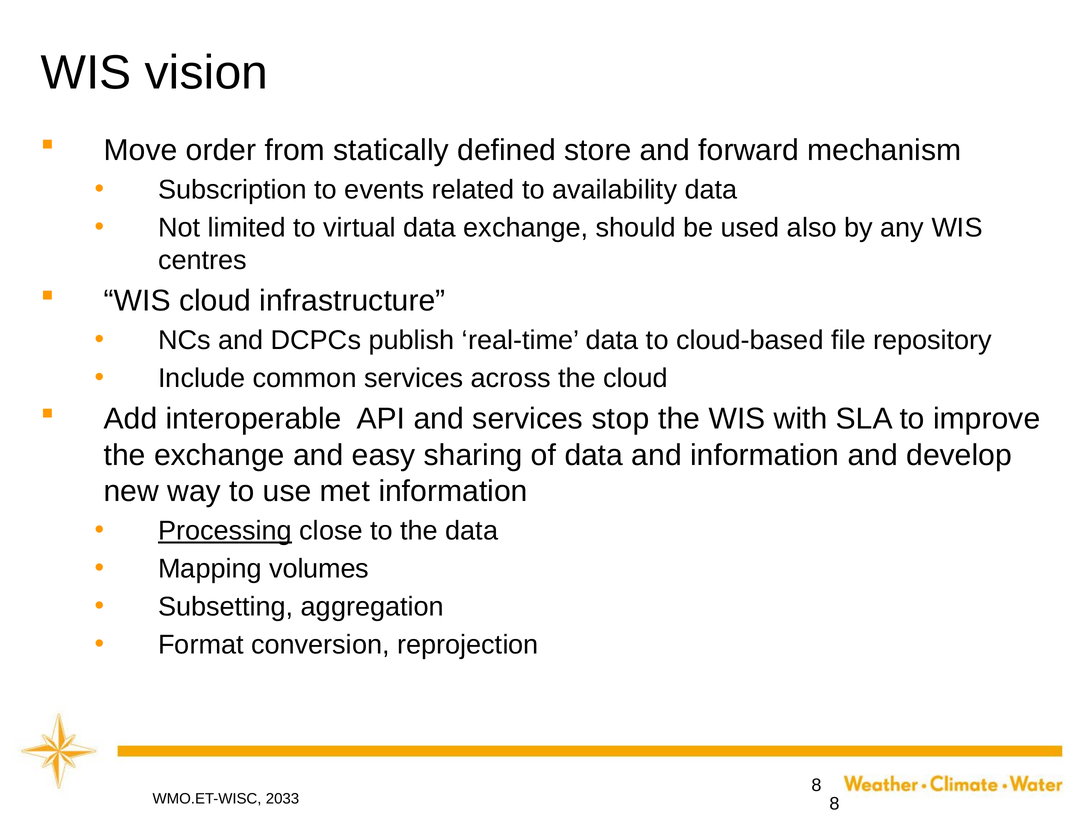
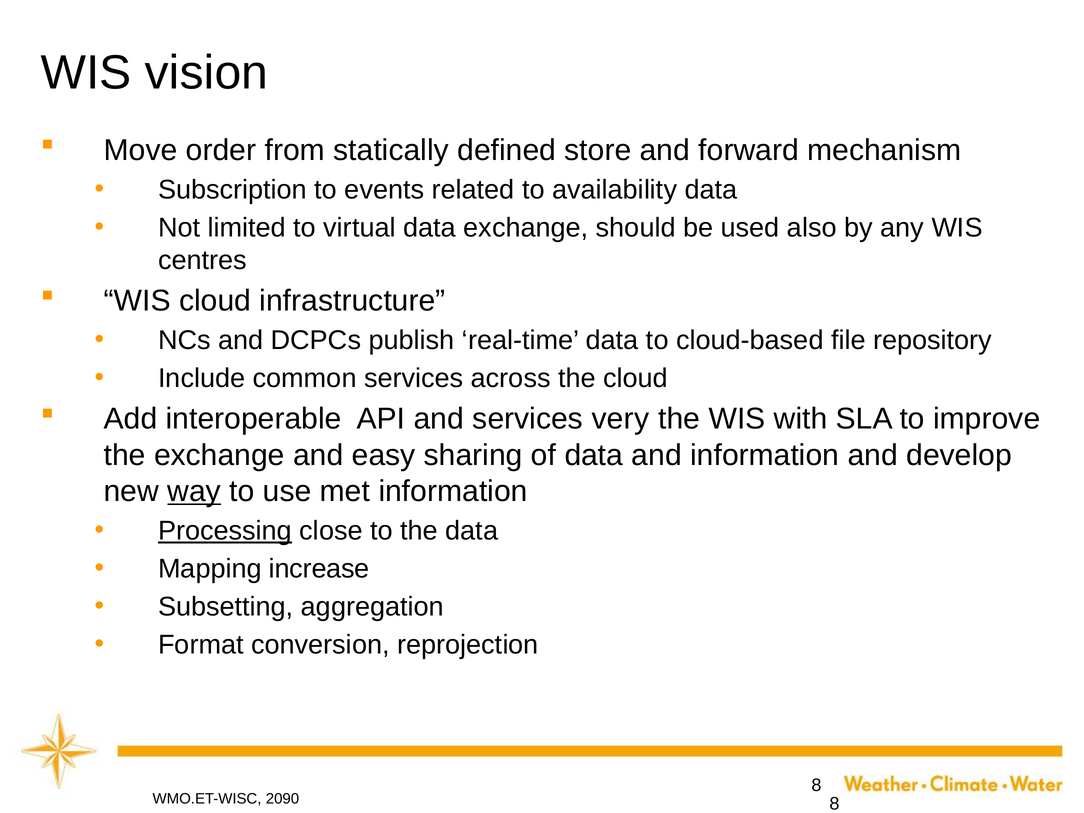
stop: stop -> very (620, 419)
way underline: none -> present (194, 491)
volumes: volumes -> increase (319, 569)
2033: 2033 -> 2090 (283, 799)
